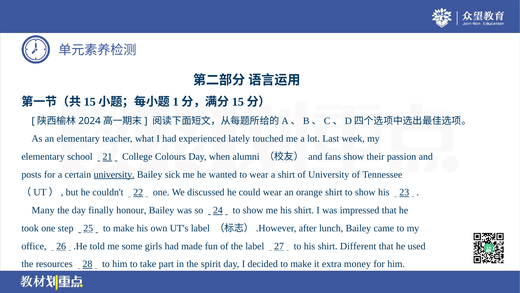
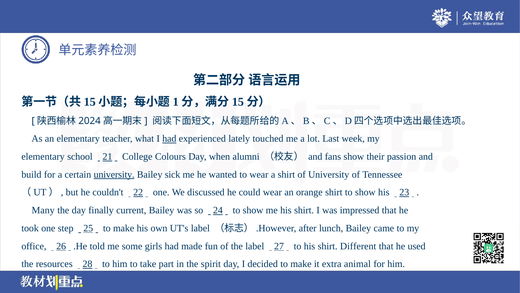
had underline: none -> present (169, 138)
posts: posts -> build (31, 174)
honour: honour -> current (131, 210)
money: money -> animal (357, 264)
